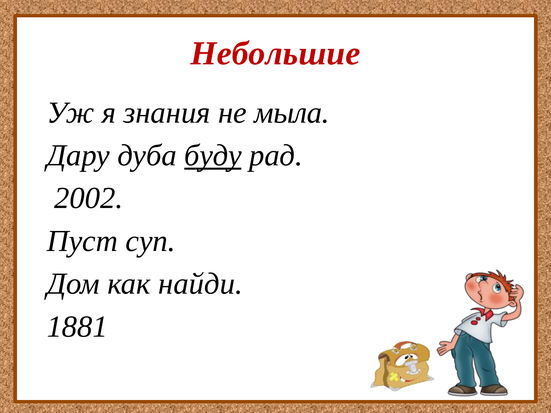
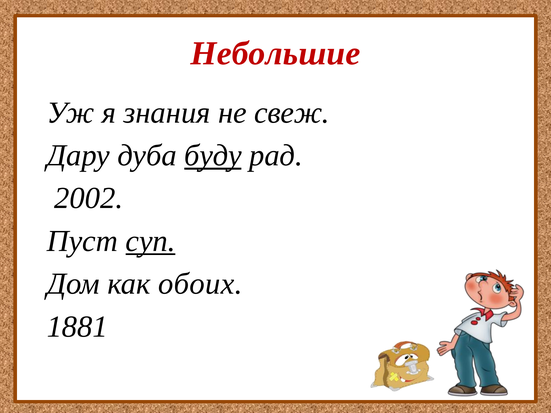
мыла: мыла -> свеж (292, 113)
суп underline: none -> present (150, 241)
найди: найди -> обоих (200, 284)
